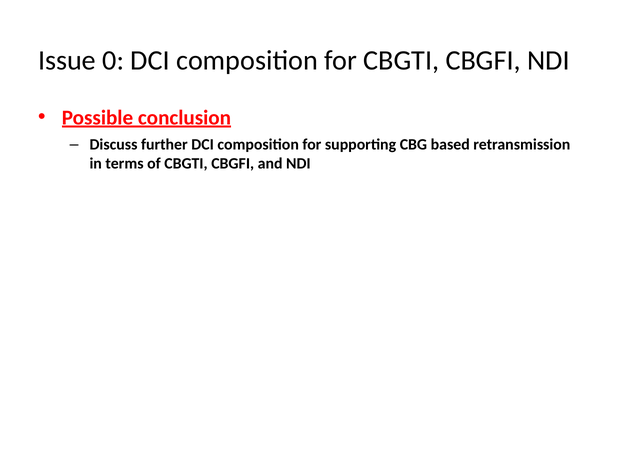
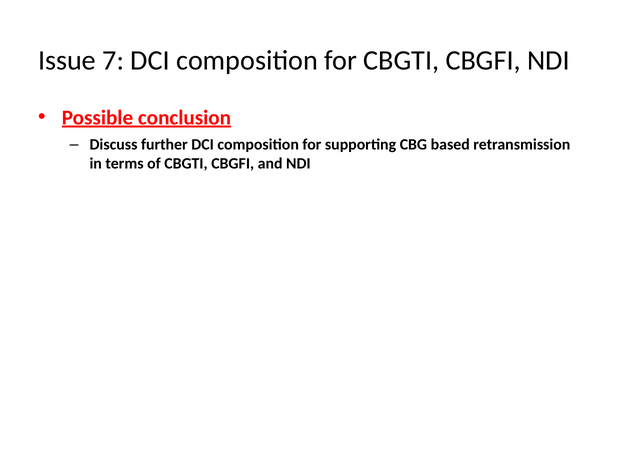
0: 0 -> 7 (113, 61)
